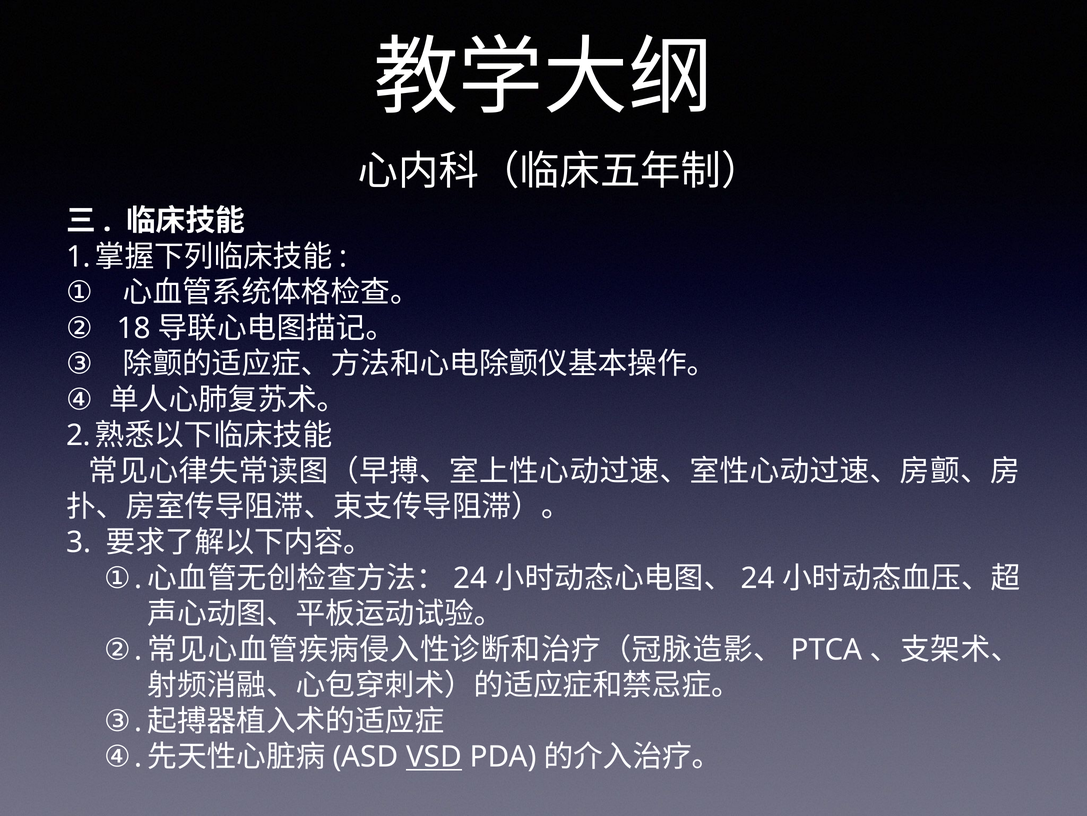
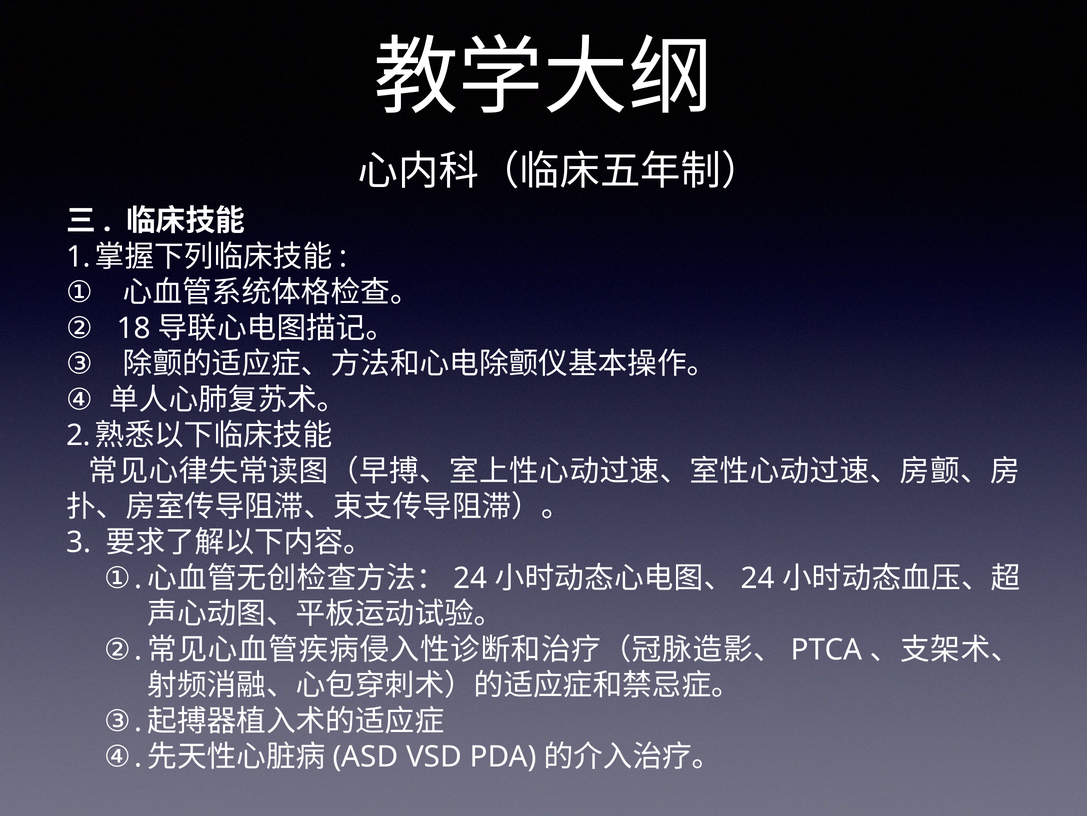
VSD underline: present -> none (434, 756)
